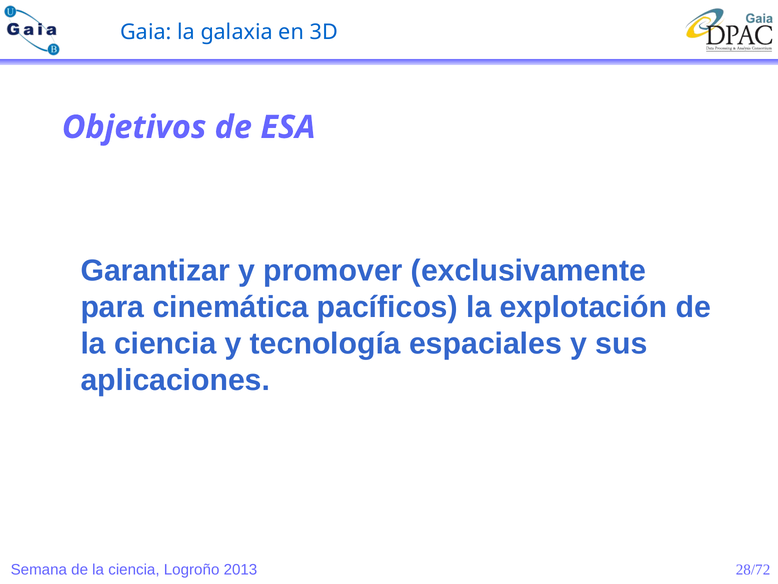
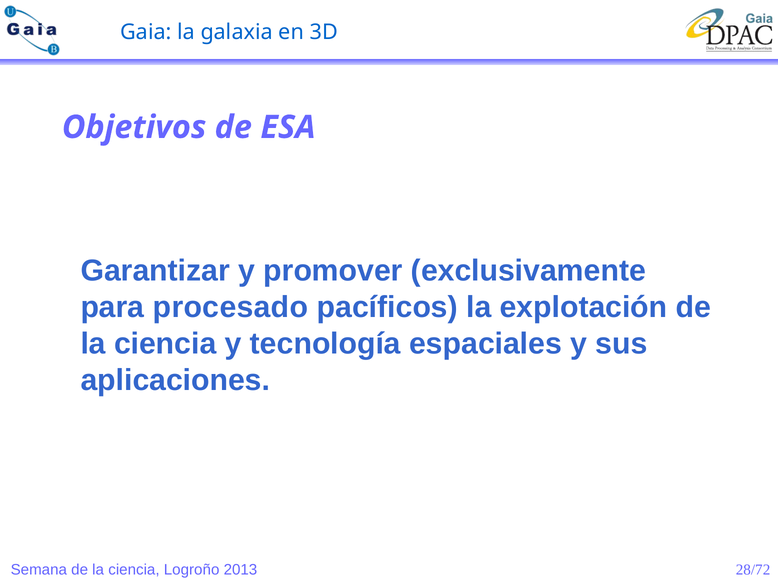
cinemática: cinemática -> procesado (231, 307)
